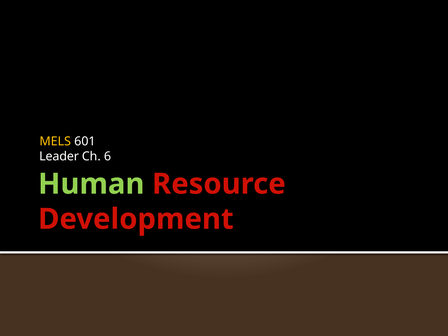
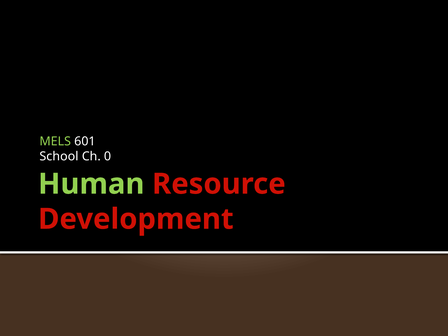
MELS colour: yellow -> light green (55, 142)
Leader: Leader -> School (59, 156)
6: 6 -> 0 (108, 156)
